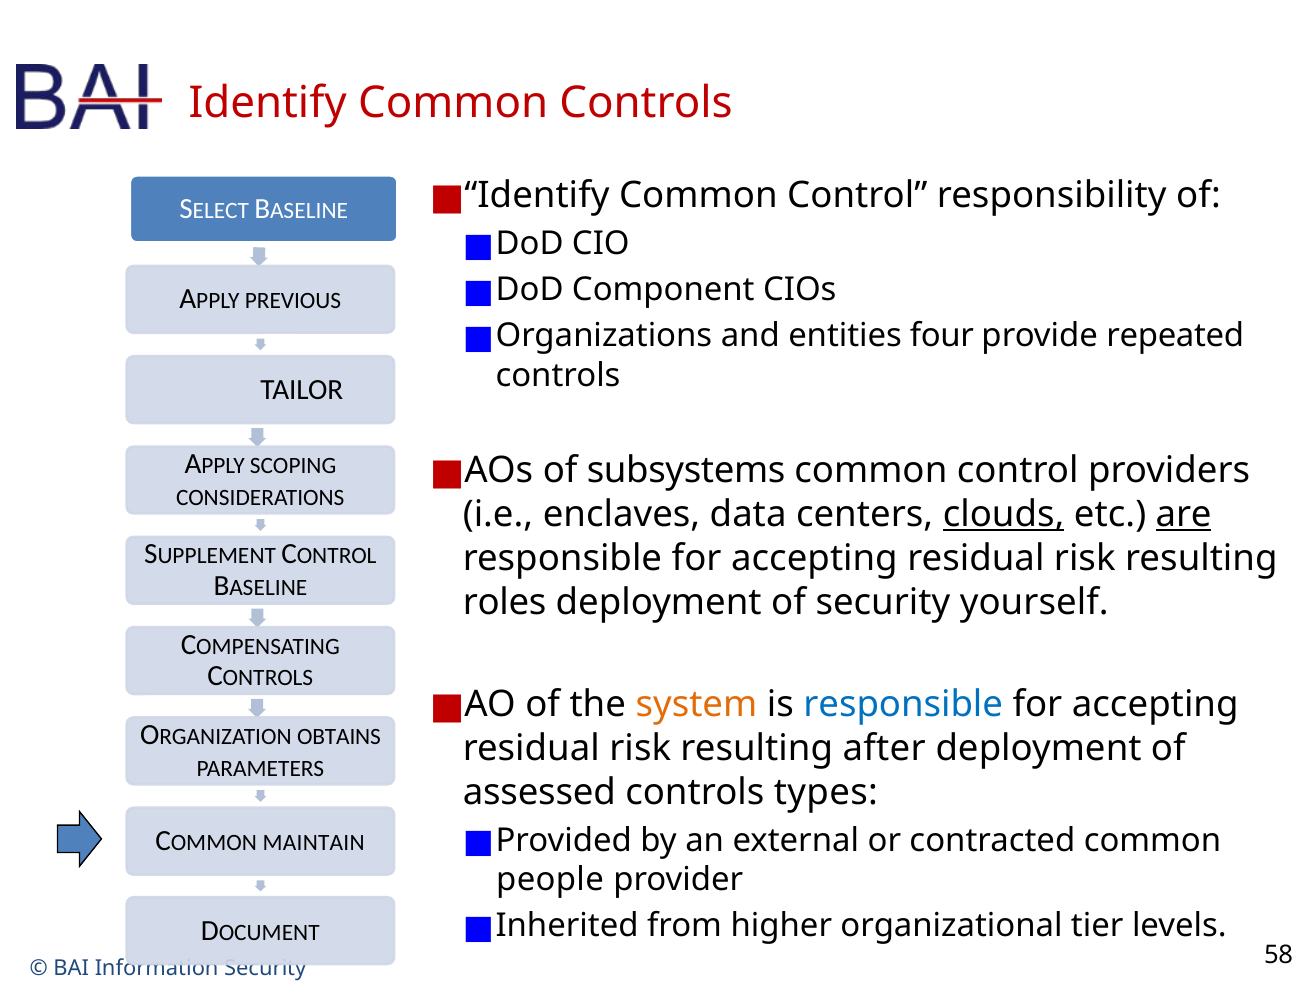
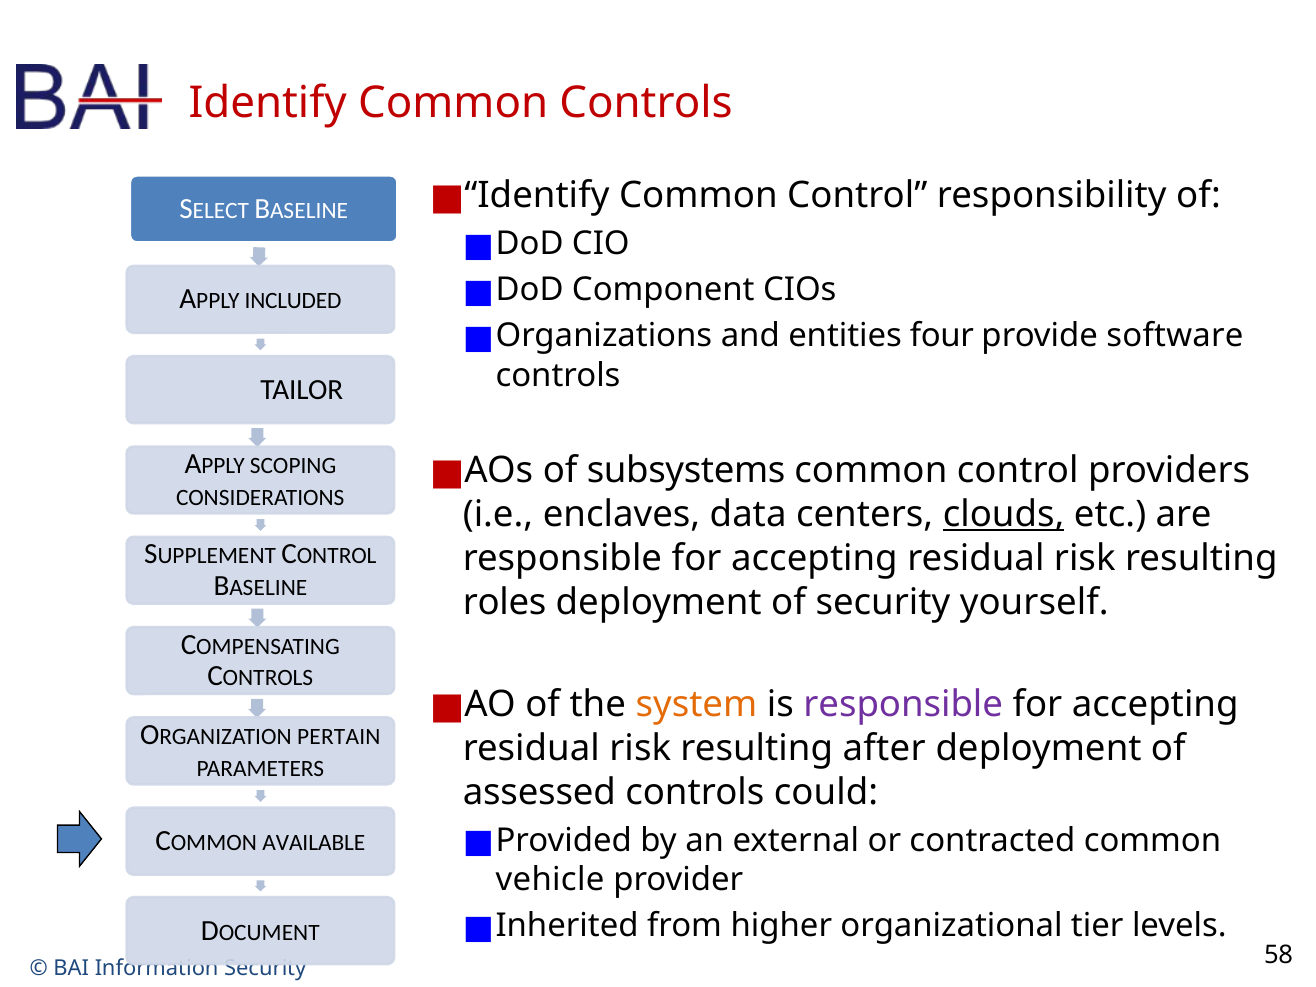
PREVIOUS: PREVIOUS -> INCLUDED (293, 301)
repeated: repeated -> software (1175, 336)
are underline: present -> none (1184, 514)
responsible colour: blue -> purple (903, 705)
OBTAINS: OBTAINS -> PERTAIN (339, 737)
types: types -> could (826, 792)
MAINTAIN: MAINTAIN -> AVAILABLE (314, 843)
people: people -> vehicle (550, 880)
